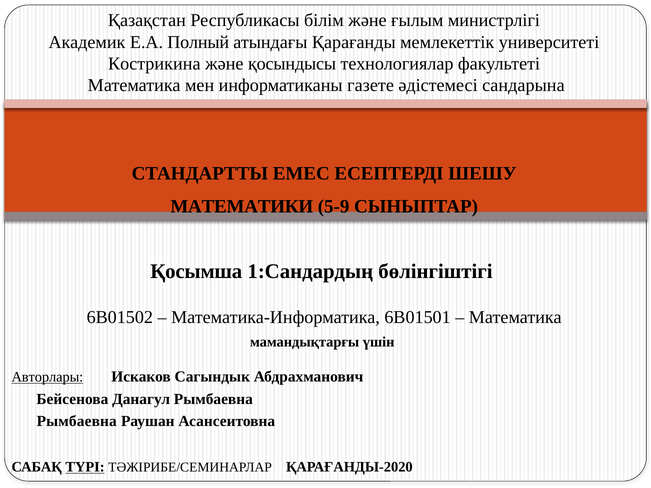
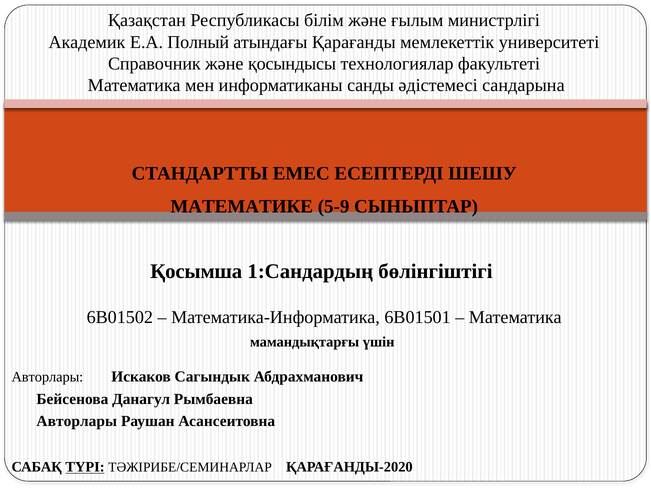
Кострикина: Кострикина -> Справочник (154, 64)
газете: газете -> санды (371, 86)
МАТЕМАТИКИ: МАТЕМАТИКИ -> МАТЕМАТИКЕ (242, 206)
Авторлары underline: present -> none (47, 377)
Рымбаевна: Рымбаевна -> Авторлары (77, 421)
